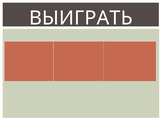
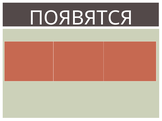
ВЫИГРАТЬ: ВЫИГРАТЬ -> ПОЯВЯТСЯ (81, 18)
